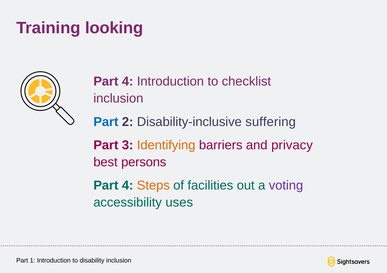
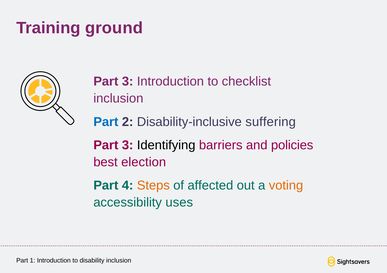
looking: looking -> ground (114, 28)
4: 4 -> 3 (128, 82)
Identifying colour: orange -> black (166, 145)
privacy: privacy -> policies (292, 145)
persons: persons -> election (144, 162)
facilities: facilities -> affected (210, 186)
voting colour: purple -> orange (286, 186)
